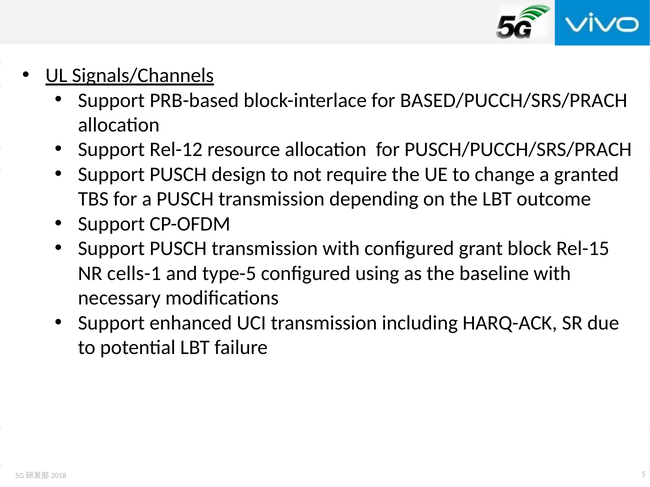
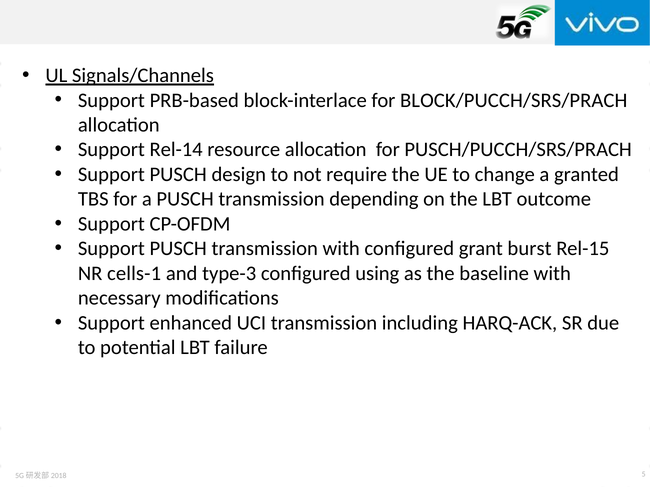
BASED/PUCCH/SRS/PRACH: BASED/PUCCH/SRS/PRACH -> BLOCK/PUCCH/SRS/PRACH (514, 100)
Rel-12: Rel-12 -> Rel-14 (176, 150)
block: block -> burst (530, 249)
type-5: type-5 -> type-3 (229, 274)
